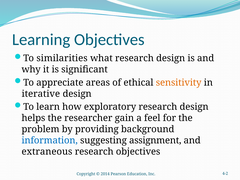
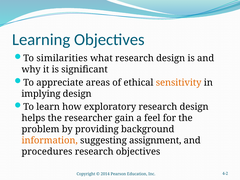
iterative: iterative -> implying (41, 94)
information colour: blue -> orange (50, 140)
extraneous: extraneous -> procedures (47, 152)
